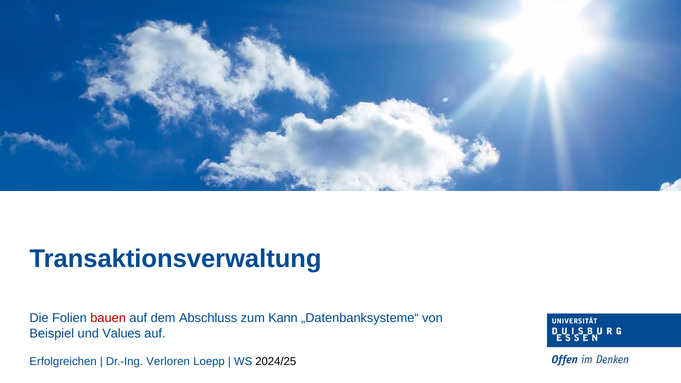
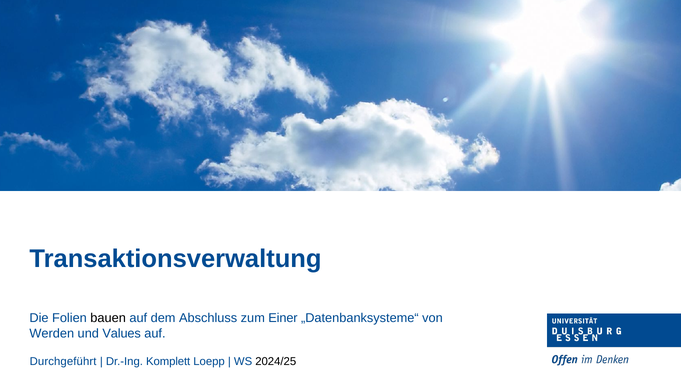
bauen colour: red -> black (108, 318)
Kann: Kann -> Einer (283, 318)
Beispiel: Beispiel -> Werden (52, 333)
Erfolgreichen: Erfolgreichen -> Durchgeführt (63, 362)
Verloren: Verloren -> Komplett (168, 362)
